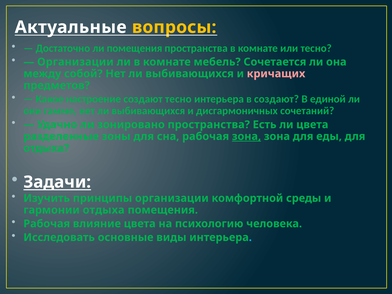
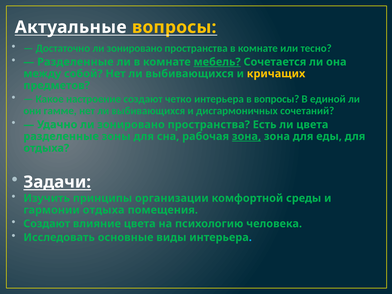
Достаточно ли помещения: помещения -> зонировано (134, 48)
Организации: Организации -> Разделенные (75, 62)
мебель underline: none -> present (217, 62)
кричащих colour: pink -> yellow (276, 74)
создают тесно: тесно -> четко (178, 99)
в создают: создают -> вопросы (277, 99)
Рабочая: Рабочая -> Создают (47, 224)
